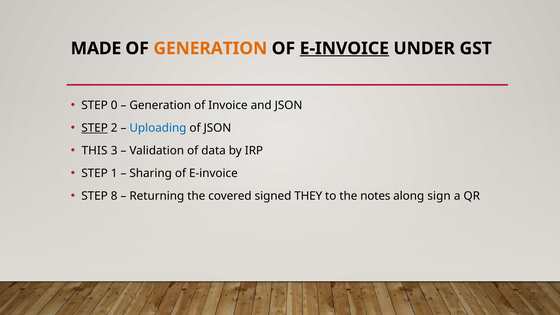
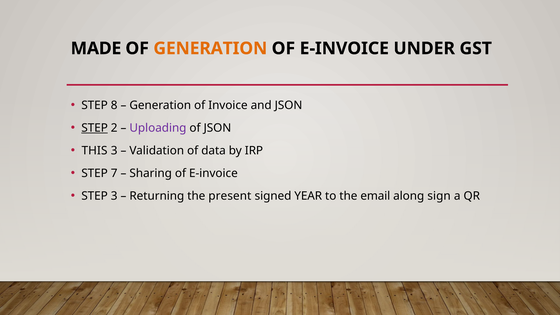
E-INVOICE underline: present -> none (344, 48)
0: 0 -> 8 (114, 105)
Uploading colour: blue -> purple (158, 128)
1: 1 -> 7 (114, 173)
STEP 8: 8 -> 3 (114, 196)
covered: covered -> present (230, 196)
THEY: THEY -> YEAR (308, 196)
notes: notes -> email (375, 196)
